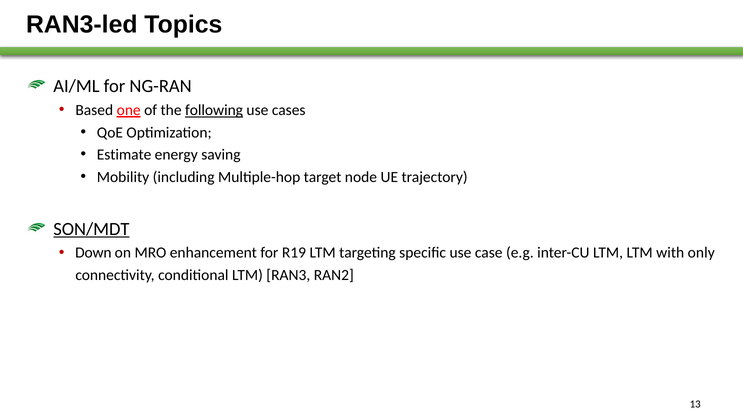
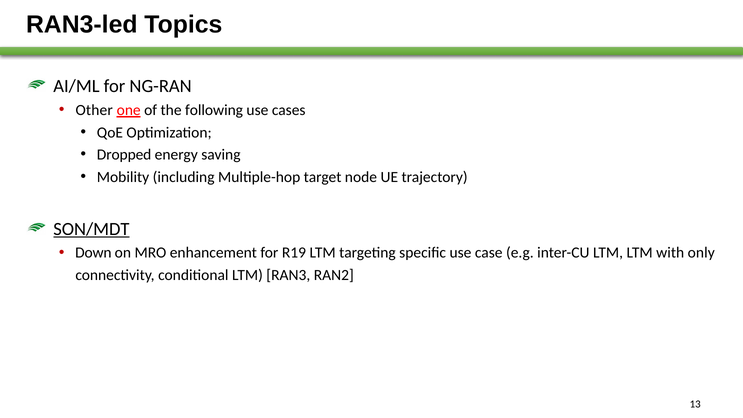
Based: Based -> Other (94, 110)
following underline: present -> none (214, 110)
Estimate: Estimate -> Dropped (124, 155)
